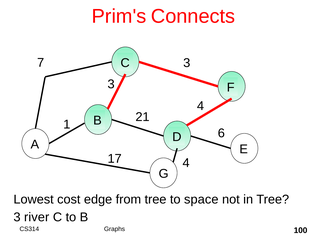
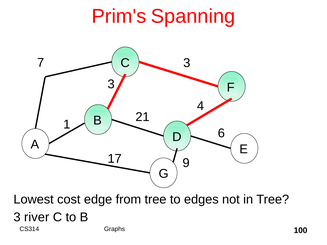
Connects: Connects -> Spanning (193, 16)
17 4: 4 -> 9 (186, 163)
space: space -> edges (201, 200)
